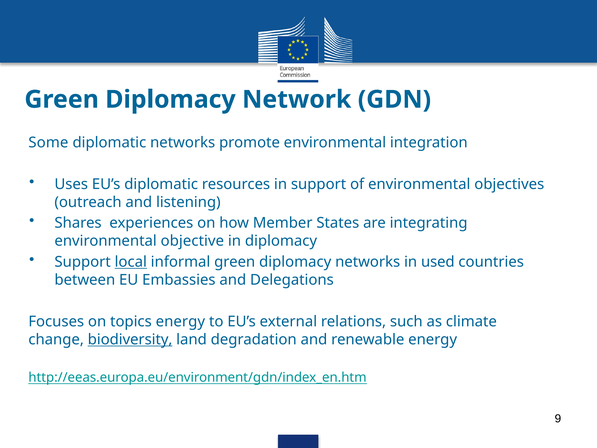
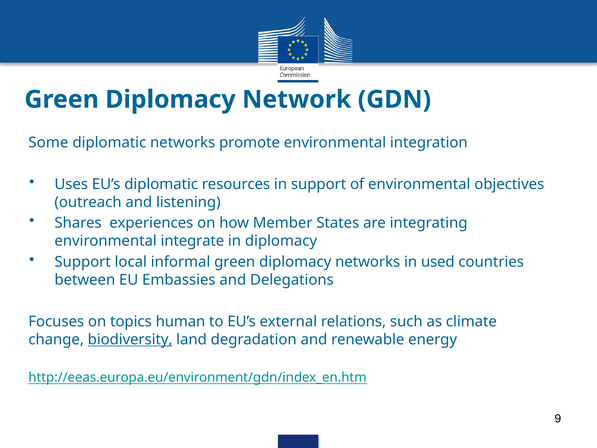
objective: objective -> integrate (192, 241)
local underline: present -> none (131, 262)
topics energy: energy -> human (180, 321)
